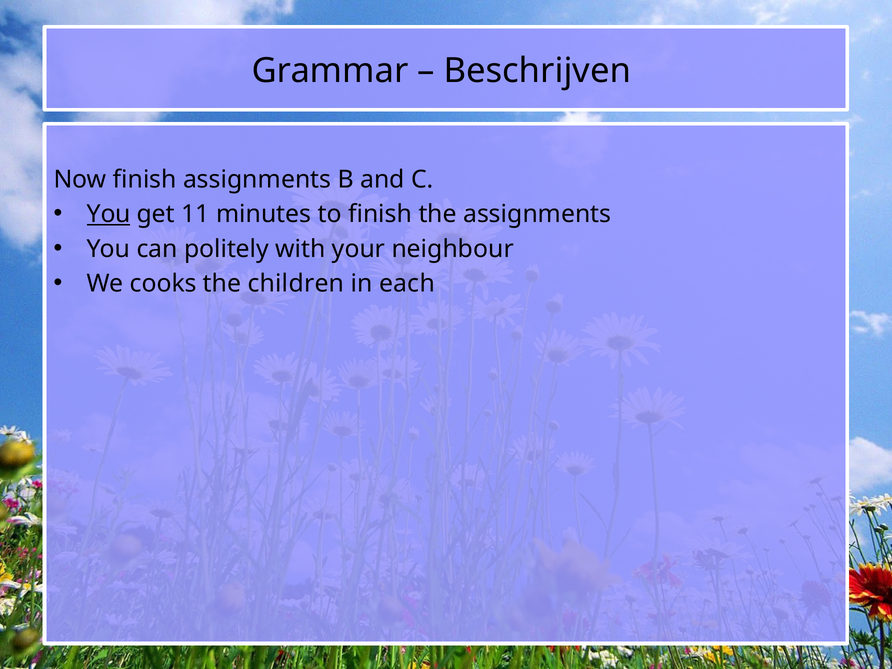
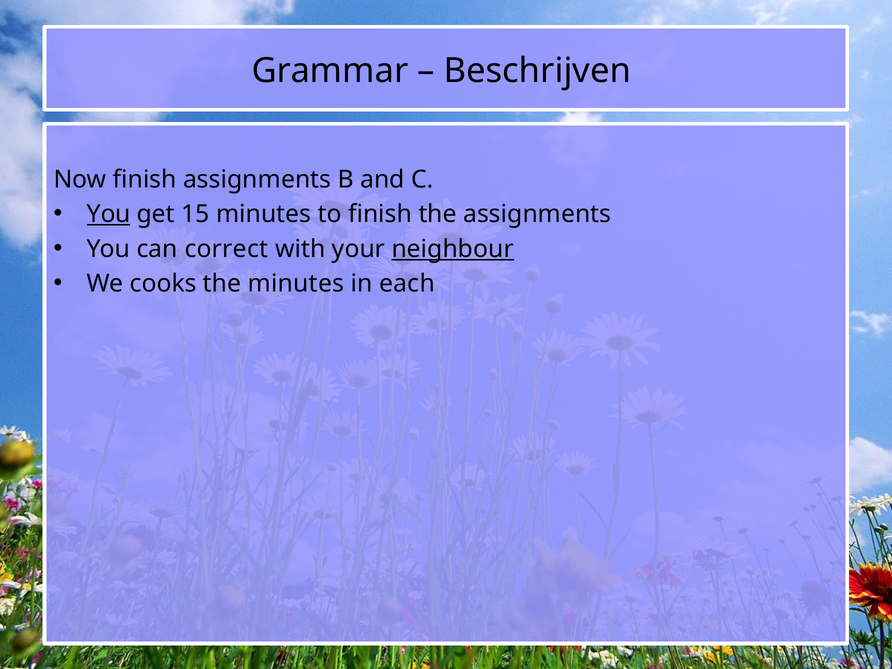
11: 11 -> 15 (195, 214)
politely: politely -> correct (226, 249)
neighbour underline: none -> present (453, 249)
the children: children -> minutes (296, 284)
